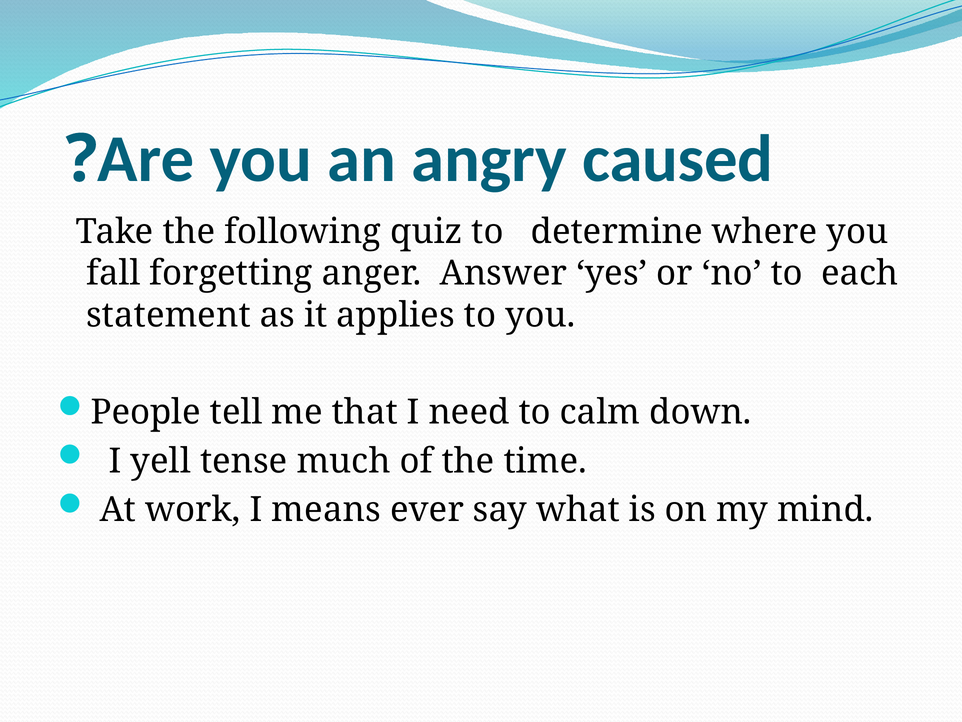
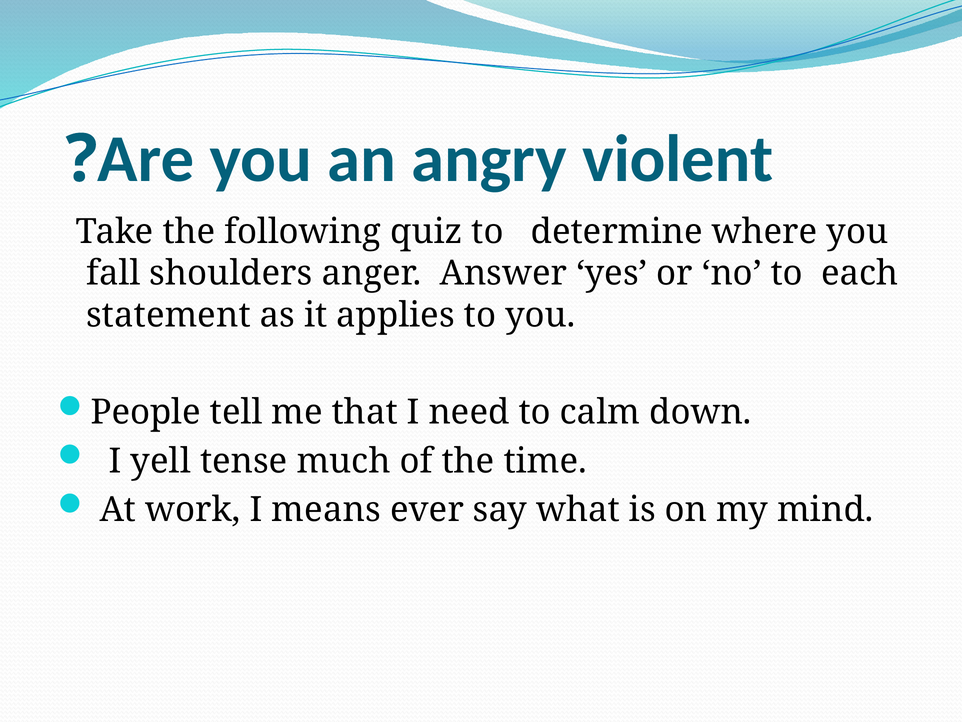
caused: caused -> violent (678, 159)
forgetting: forgetting -> shoulders (231, 273)
